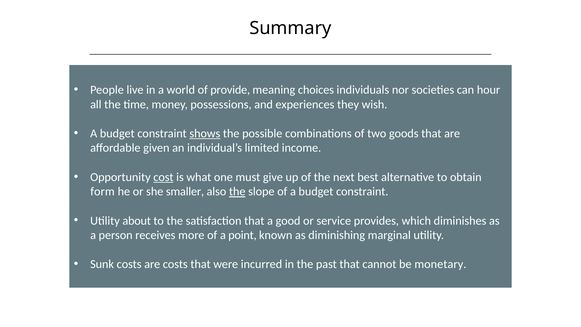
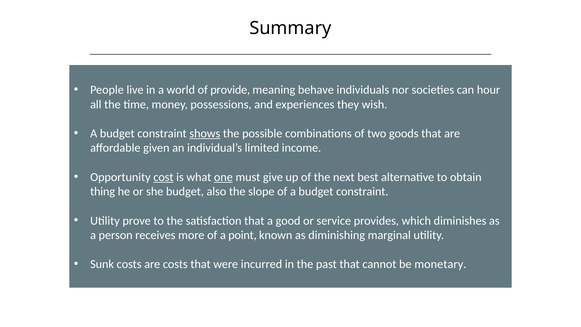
choices: choices -> behave (316, 90)
one underline: none -> present (223, 177)
form: form -> thing (103, 191)
she smaller: smaller -> budget (185, 191)
the underline: present -> none (237, 191)
about: about -> prove (137, 221)
